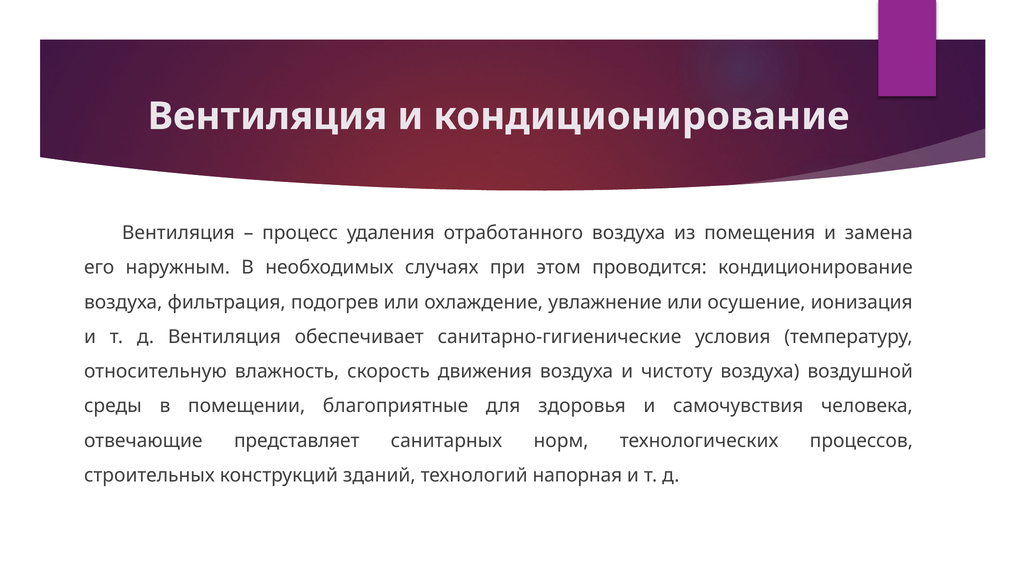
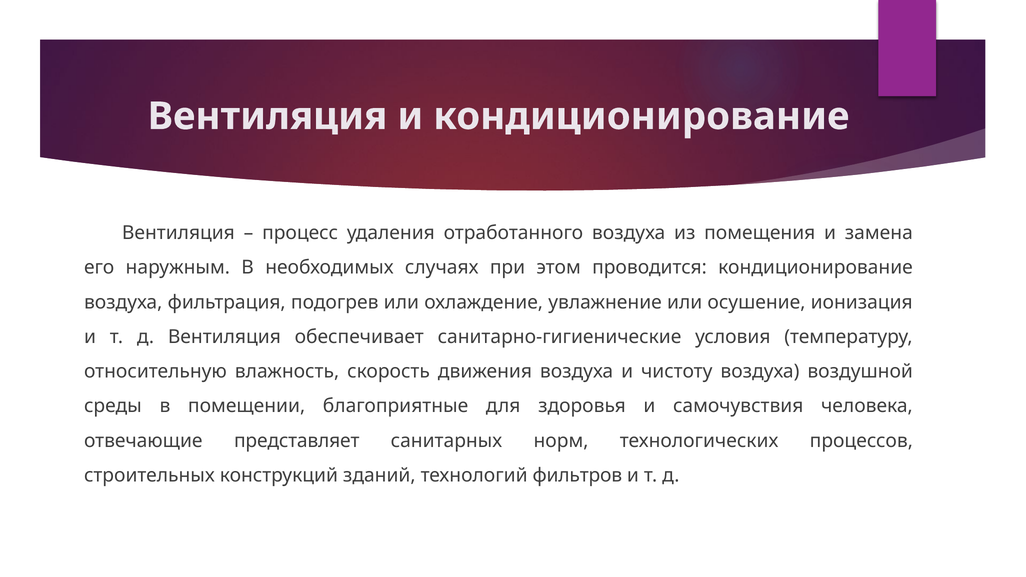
напорная: напорная -> фильтров (577, 475)
